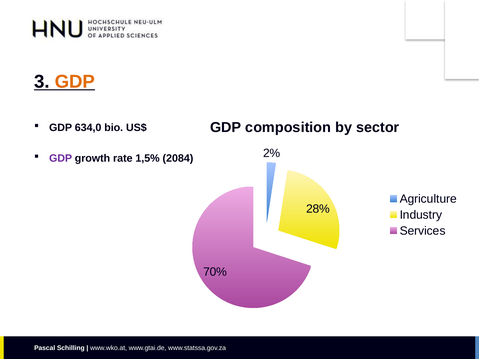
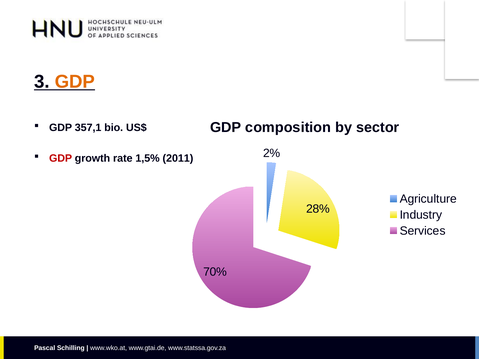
634,0: 634,0 -> 357,1 (88, 128)
GDP colour: purple -> red (61, 159)
2084: 2084 -> 2011 (178, 159)
